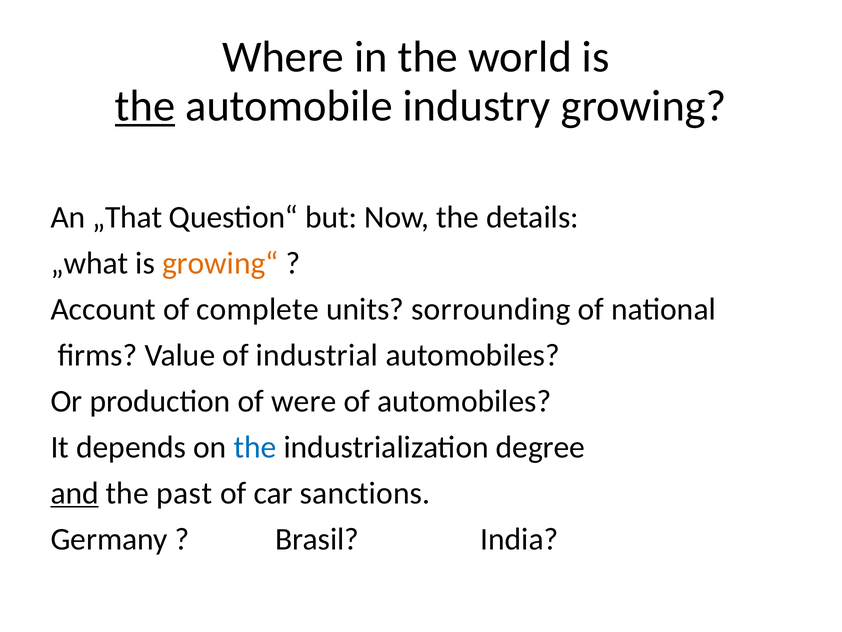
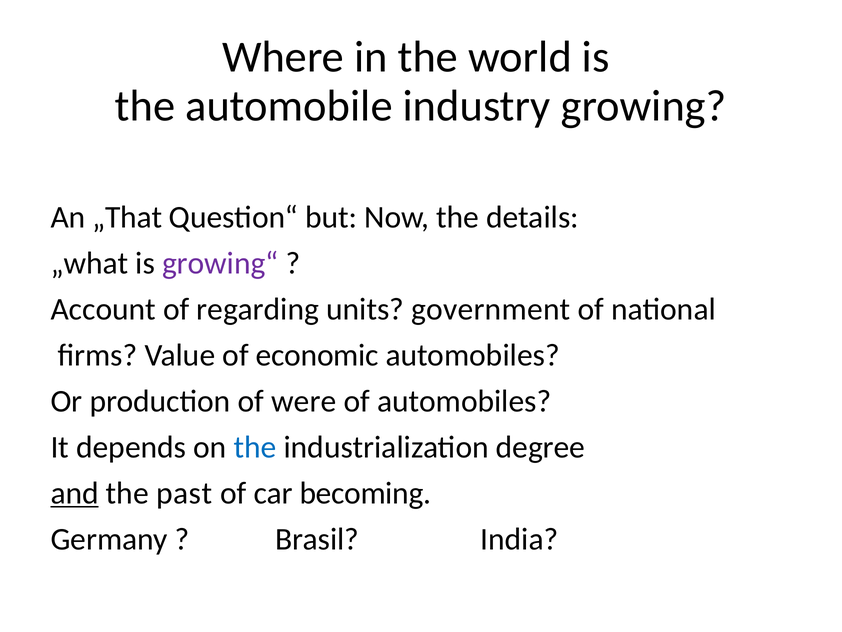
the underline: present -> none (145, 106)
growing“ colour: orange -> purple (220, 263)
complete: complete -> regarding (258, 309)
sorrounding: sorrounding -> government (491, 309)
industrial: industrial -> economic (317, 355)
sanctions: sanctions -> becoming (365, 493)
